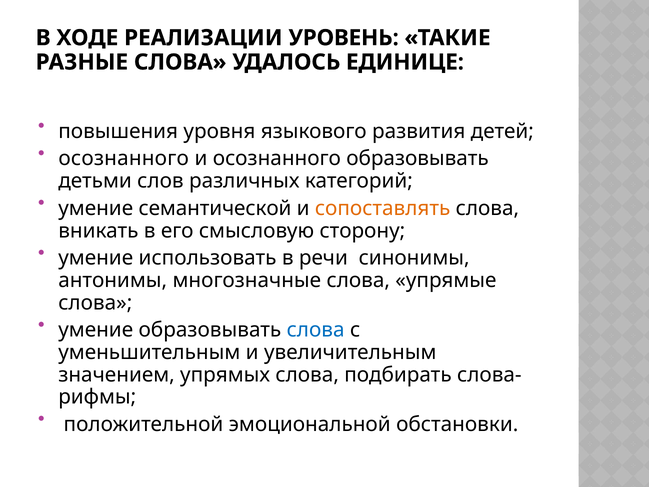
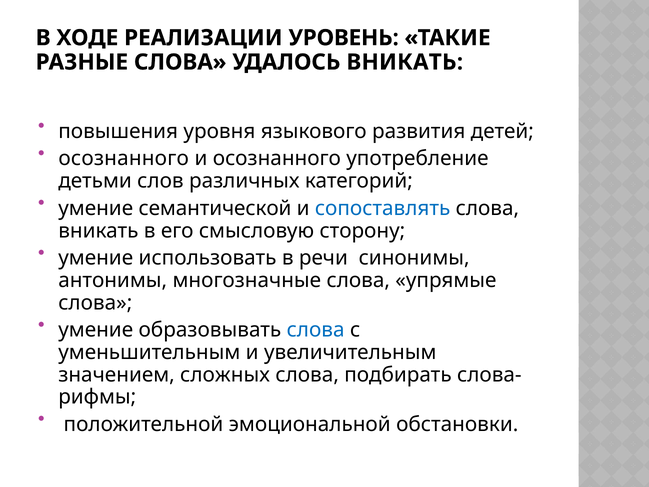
УДАЛОСЬ ЕДИНИЦЕ: ЕДИНИЦЕ -> ВНИКАТЬ (405, 62)
осознанного образовывать: образовывать -> употребление (417, 159)
сопоставлять colour: orange -> blue (383, 208)
упрямых: упрямых -> сложных (225, 375)
